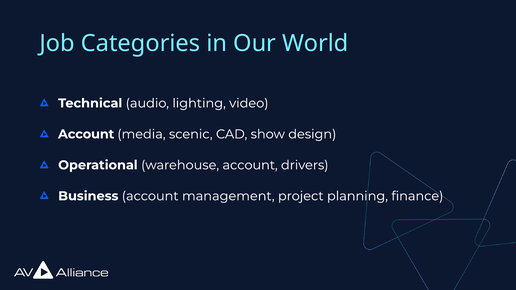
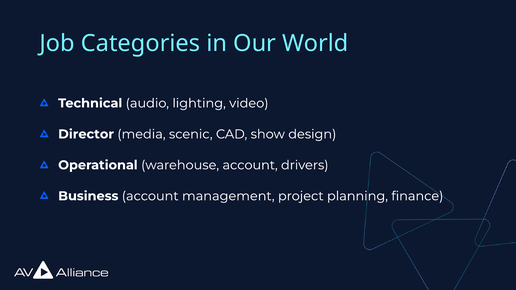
Account: Account -> Director (86, 134)
